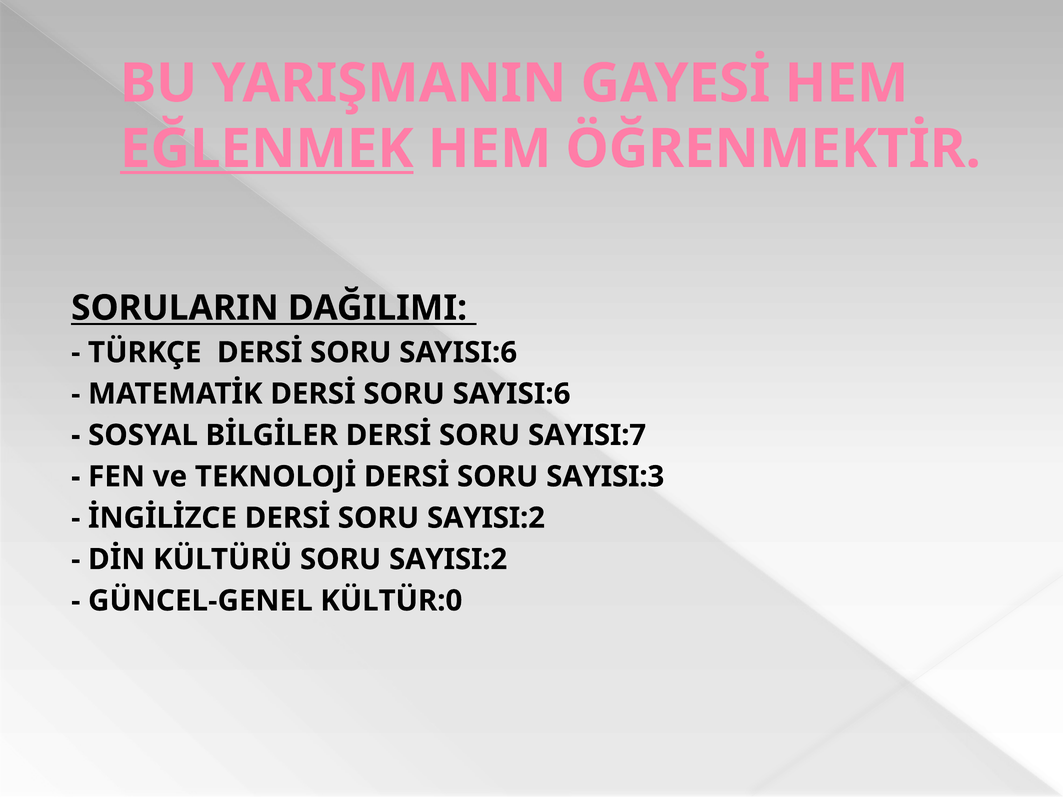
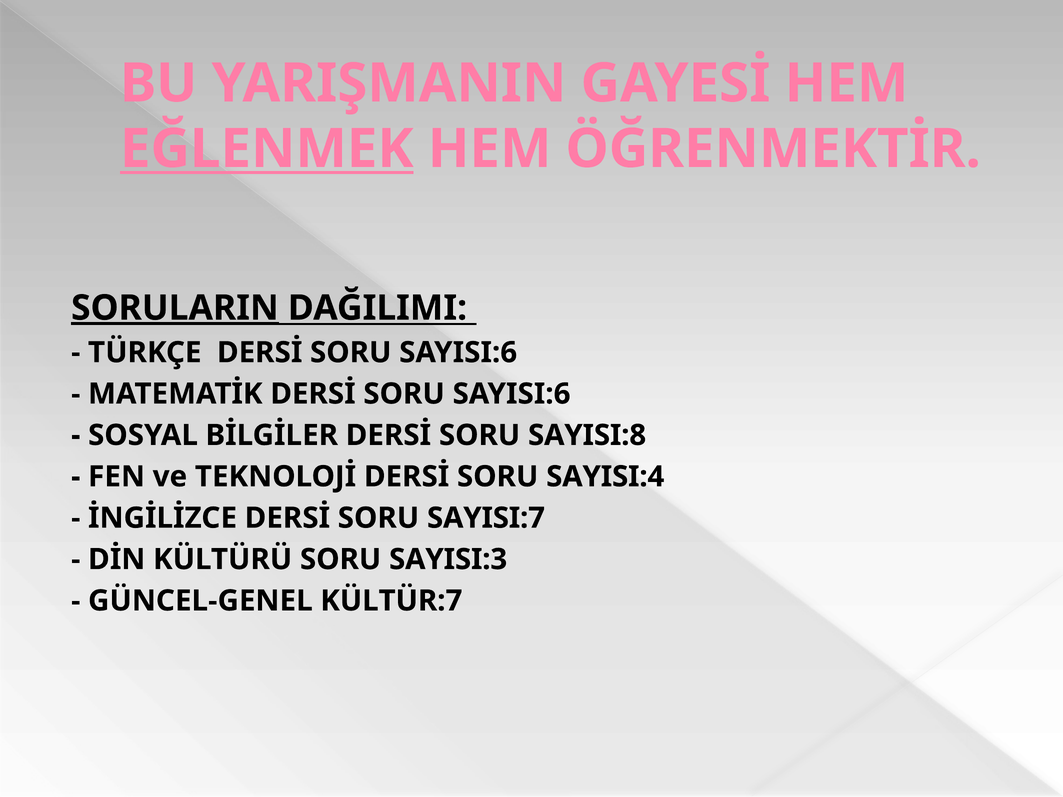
SORULARIN underline: none -> present (175, 308)
SAYISI:7: SAYISI:7 -> SAYISI:8 (587, 435)
SAYISI:3: SAYISI:3 -> SAYISI:4 (605, 477)
DERSİ SORU SAYISI:2: SAYISI:2 -> SAYISI:7 (486, 518)
KÜLTÜRÜ SORU SAYISI:2: SAYISI:2 -> SAYISI:3 (448, 560)
KÜLTÜR:0: KÜLTÜR:0 -> KÜLTÜR:7 (391, 601)
